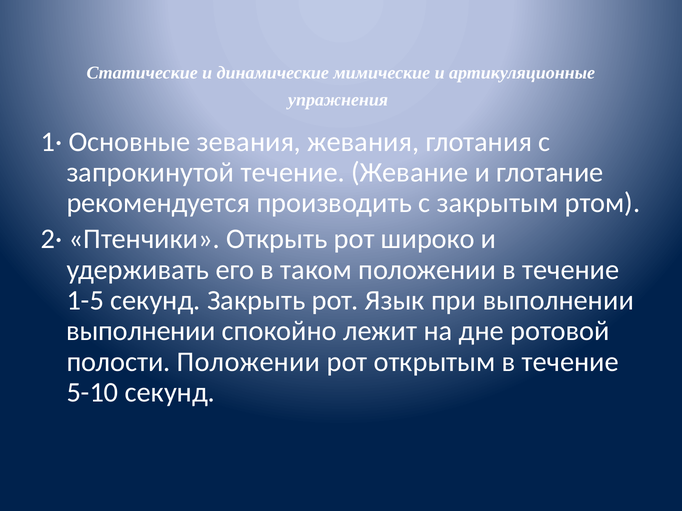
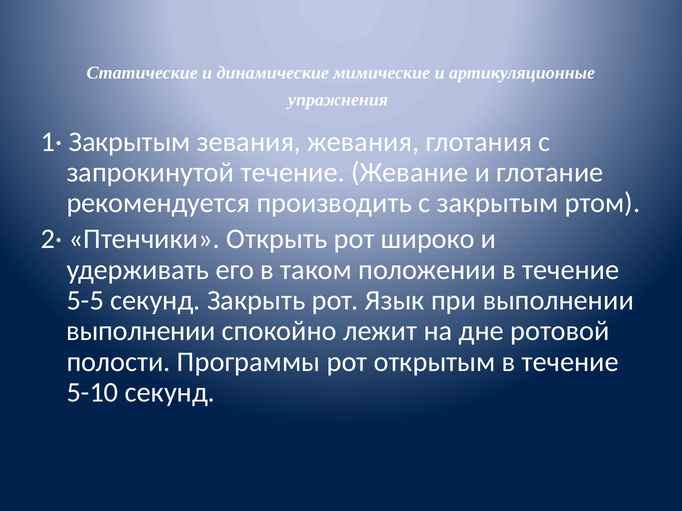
1· Основные: Основные -> Закрытым (130, 142)
1-5: 1-5 -> 5-5 (85, 301)
полости Положении: Положении -> Программы (249, 362)
